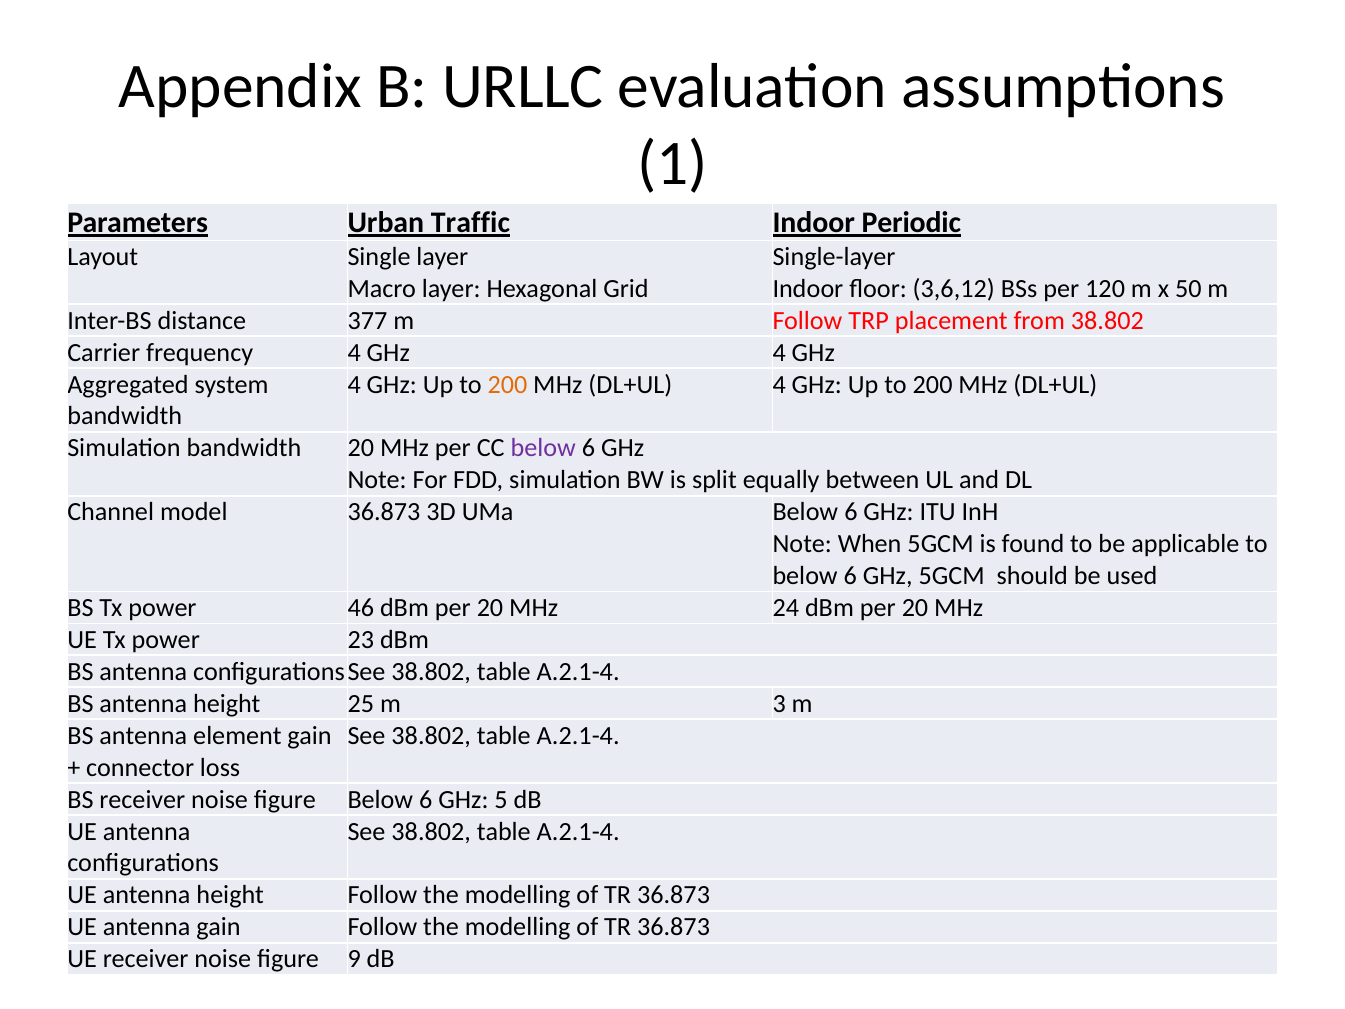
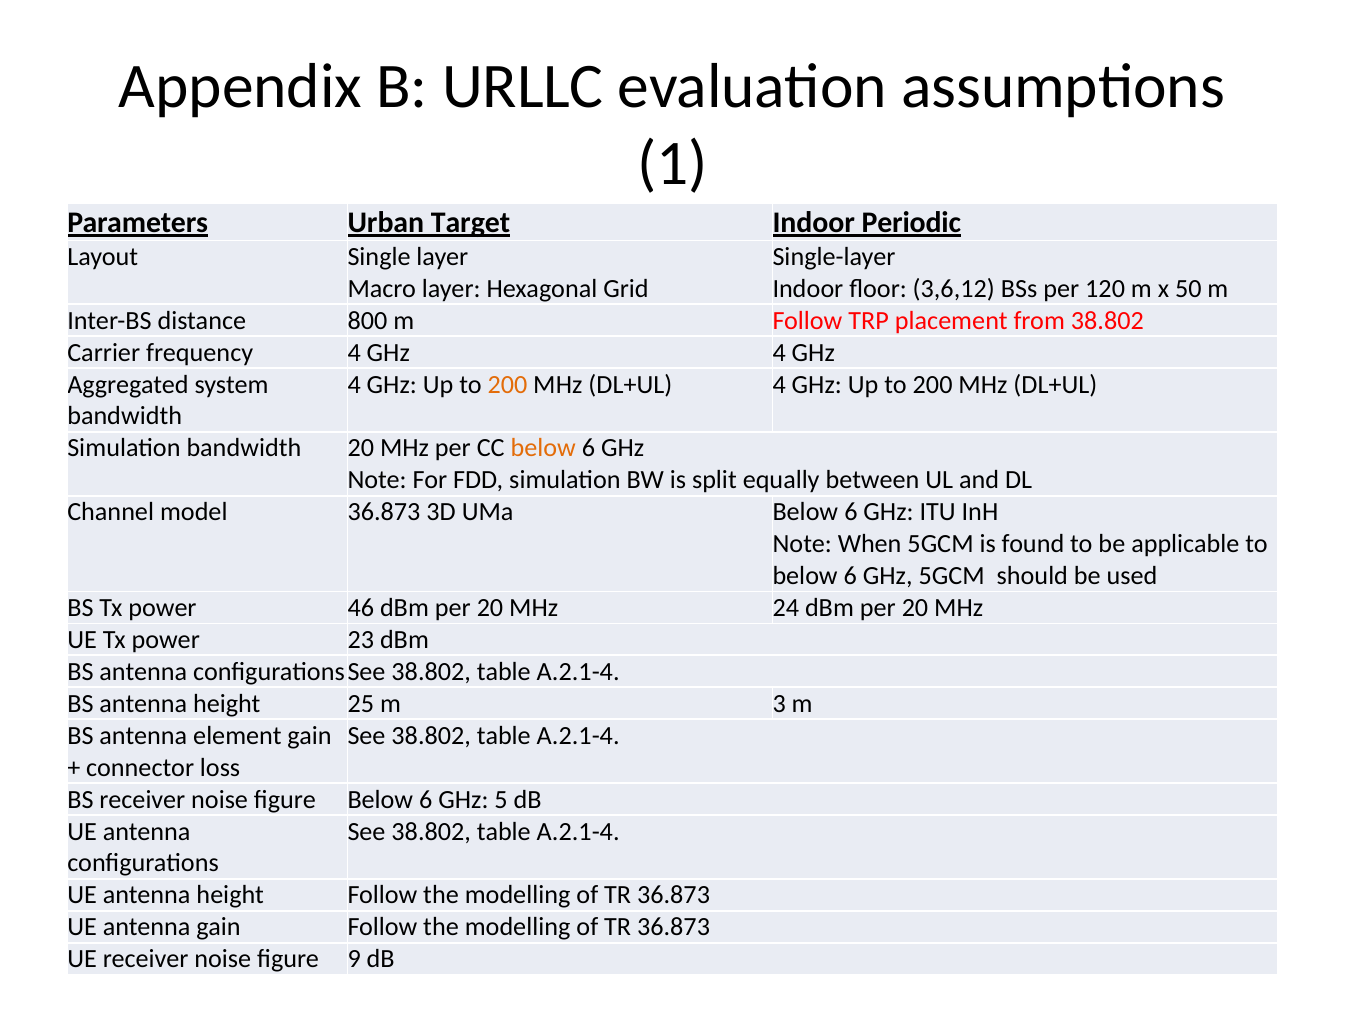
Traffic: Traffic -> Target (470, 222)
377: 377 -> 800 (367, 320)
below colour: purple -> orange (543, 448)
